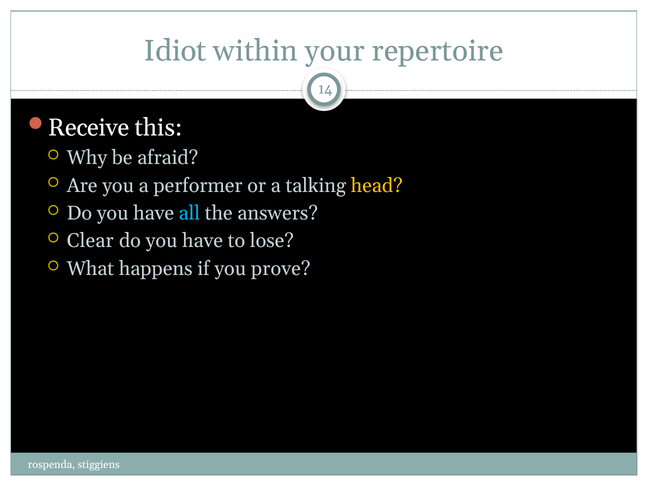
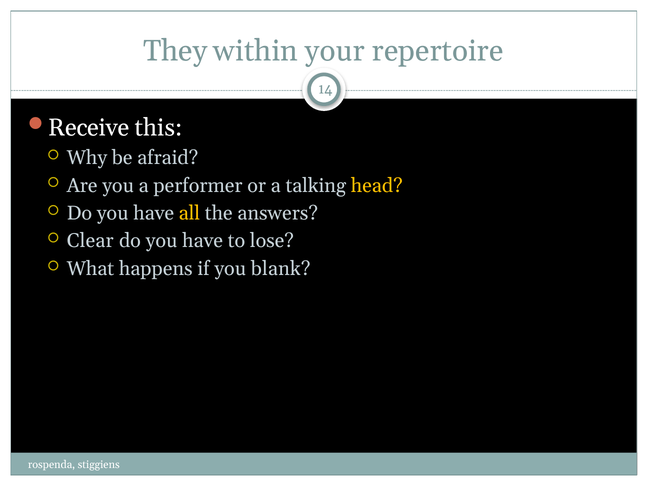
Idiot: Idiot -> They (175, 51)
all colour: light blue -> yellow (189, 213)
prove: prove -> blank (281, 269)
